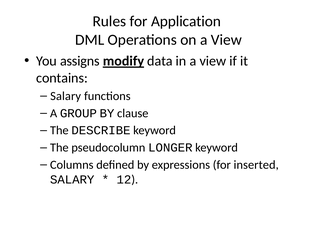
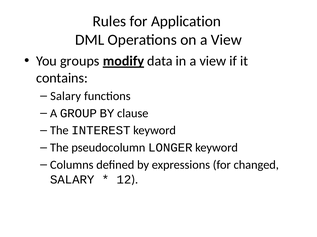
assigns: assigns -> groups (80, 61)
DESCRIBE: DESCRIBE -> INTEREST (101, 131)
inserted: inserted -> changed (256, 165)
